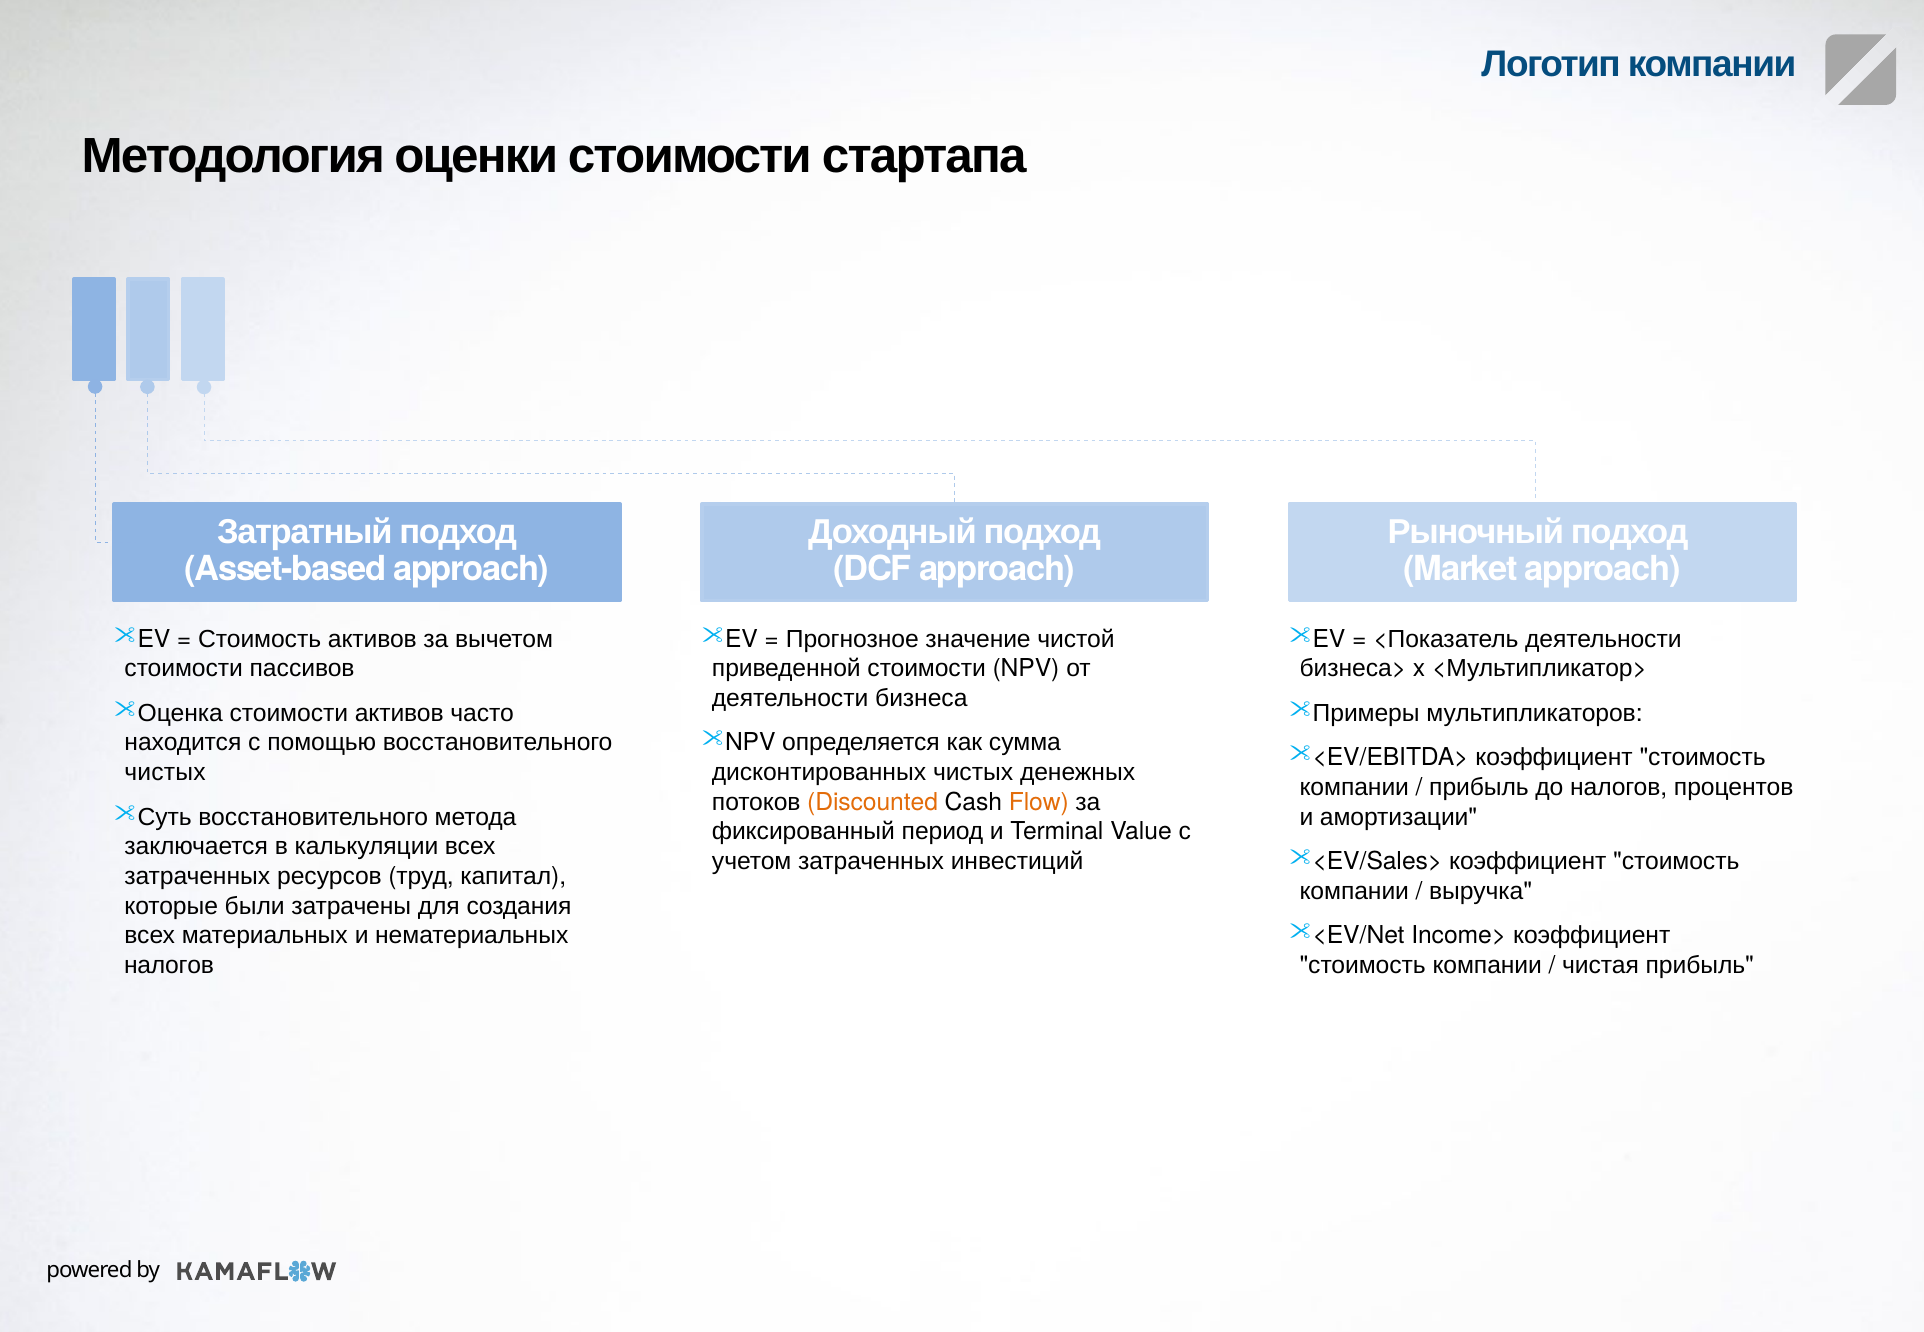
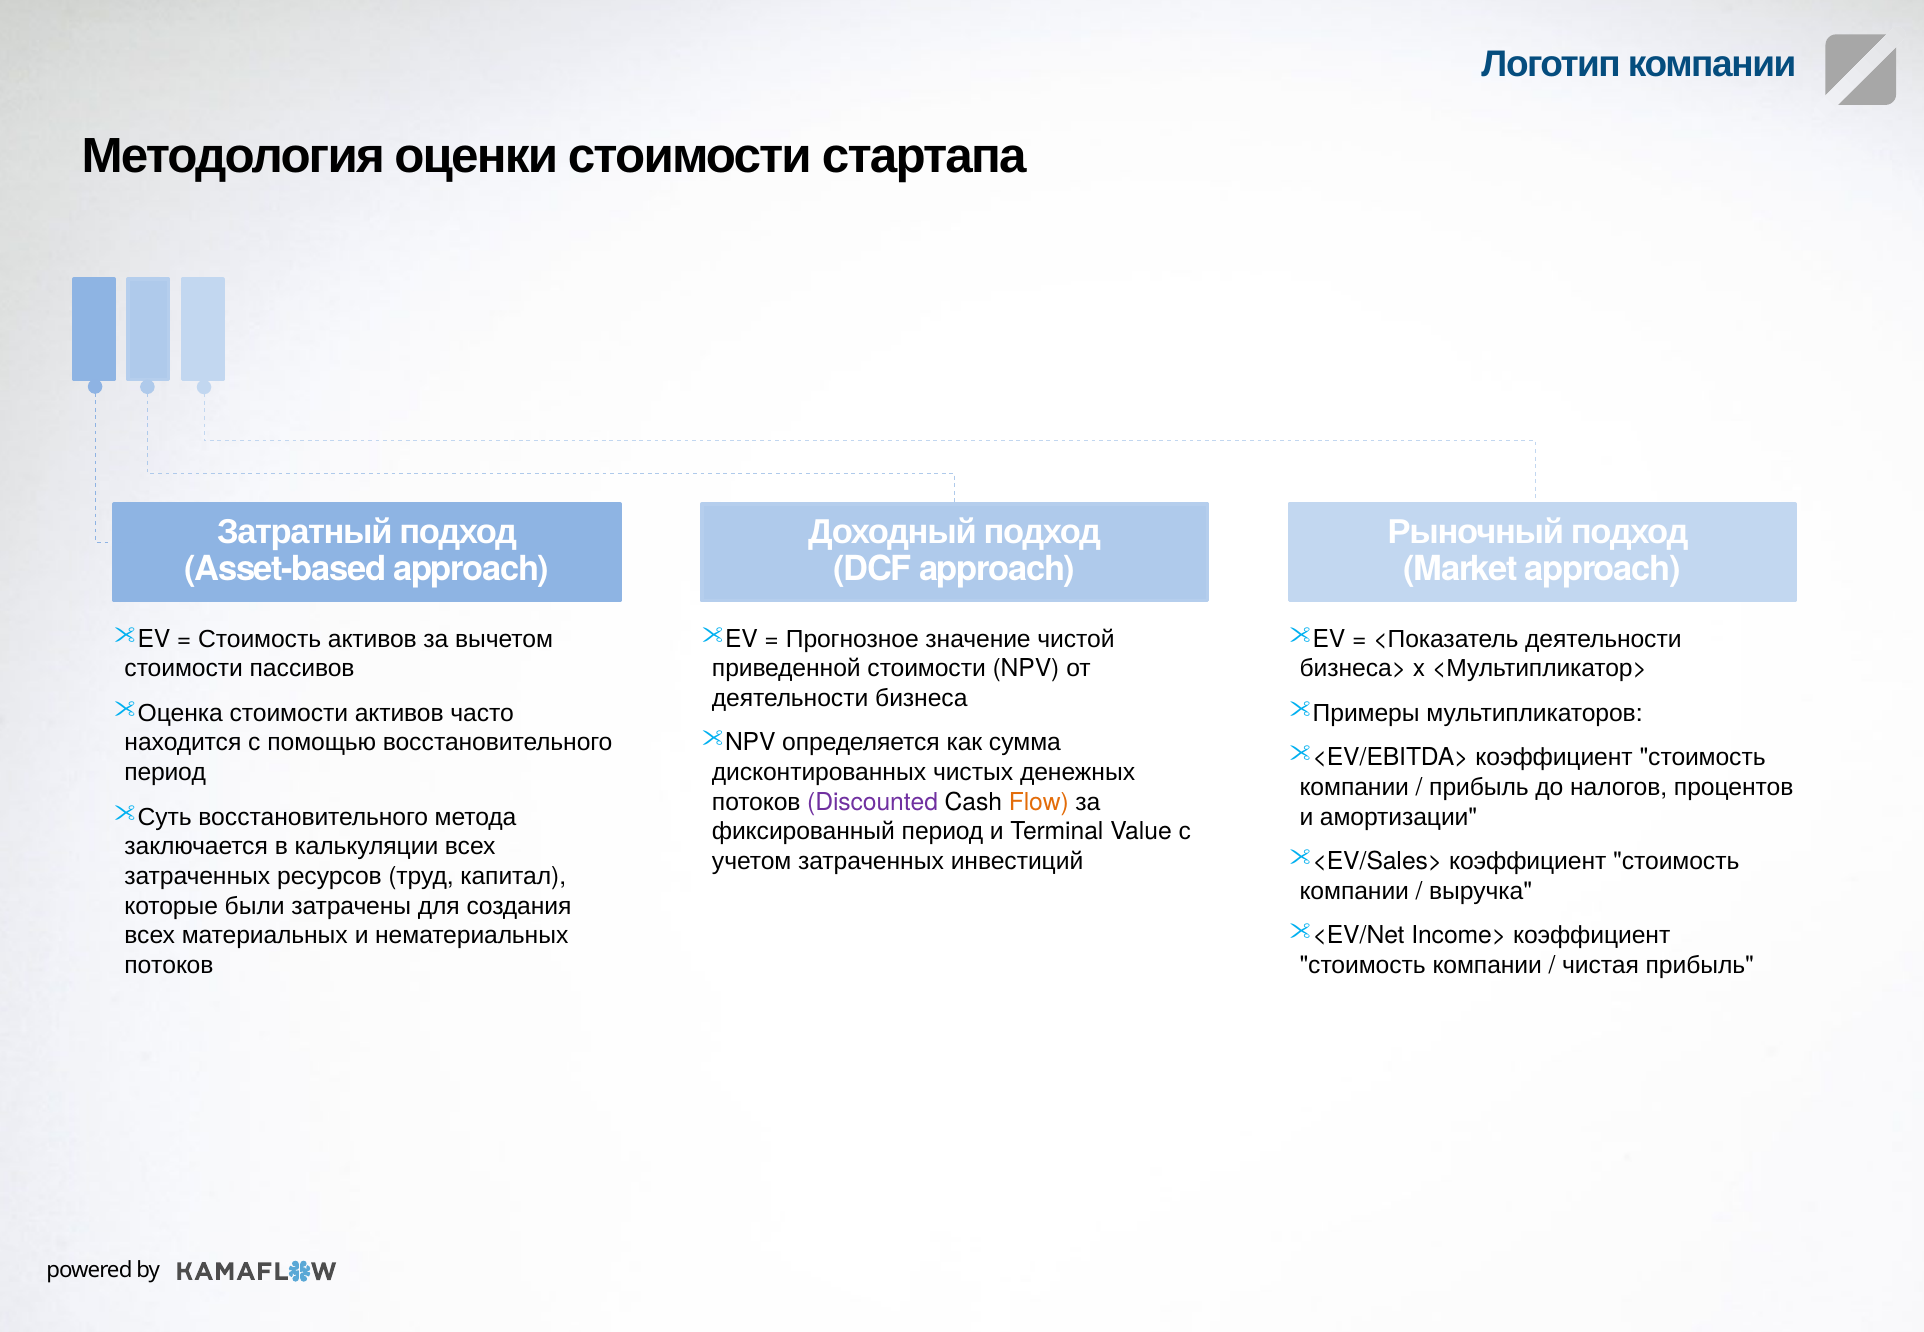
чистых: чистых -> период (165, 772)
Discounted colour: orange -> purple (873, 802)
налогов: налогов -> потоков (169, 965)
